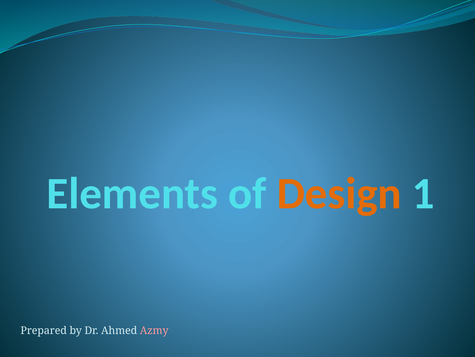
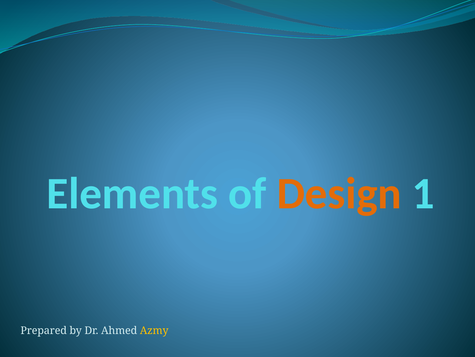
Azmy colour: pink -> yellow (154, 330)
